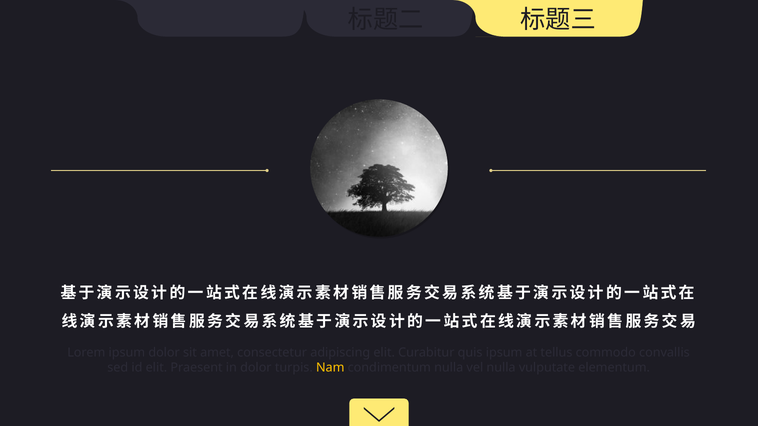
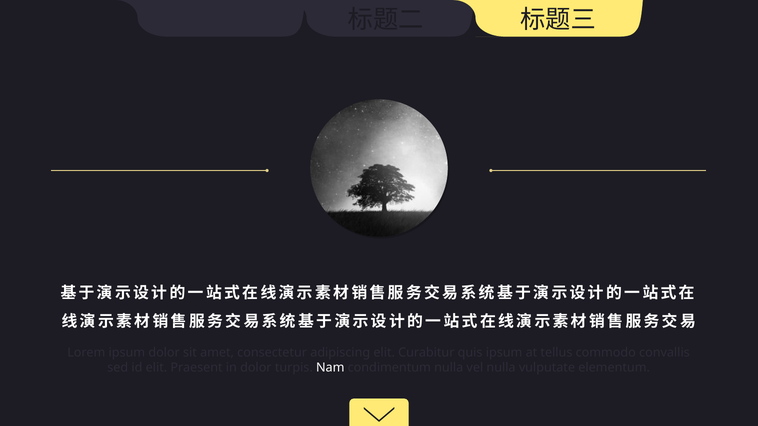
Nam colour: yellow -> white (330, 368)
